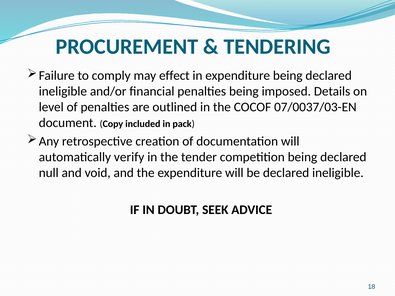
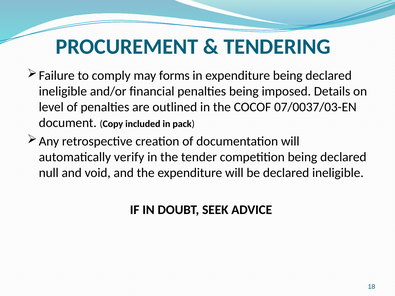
effect: effect -> forms (174, 76)
